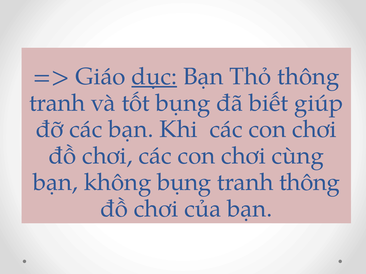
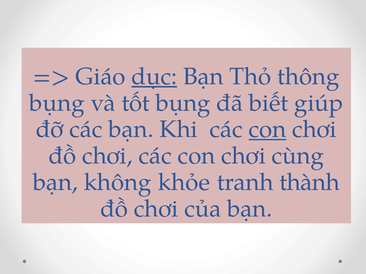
tranh: tranh -> bụng (57, 103)
con underline: none -> present (267, 130)
không bụng: bụng -> khỏe (184, 183)
tranh thông: thông -> thành (310, 183)
